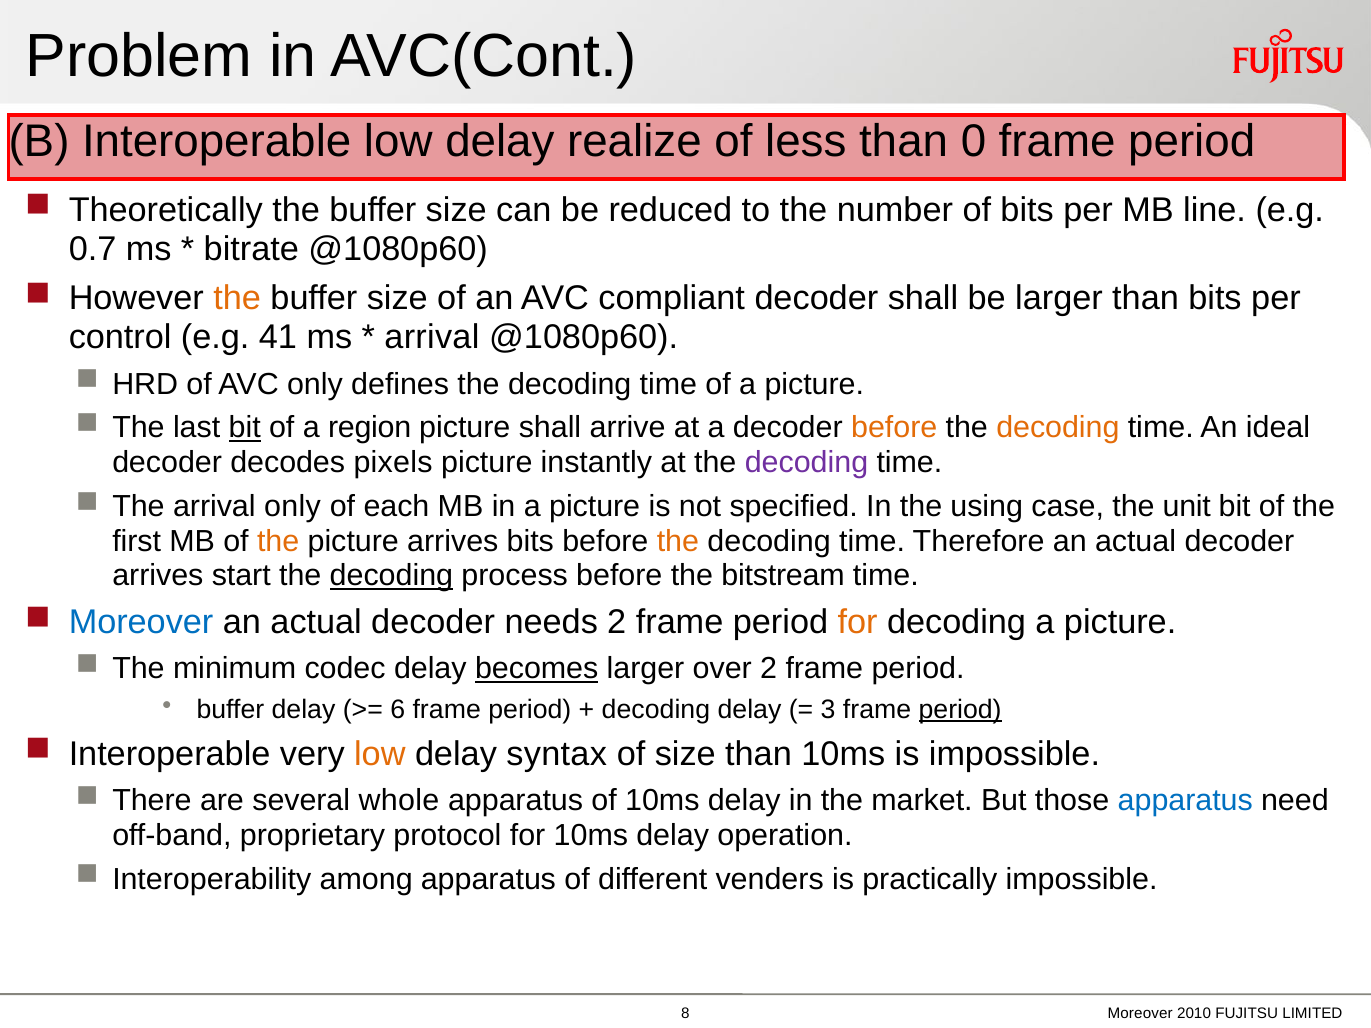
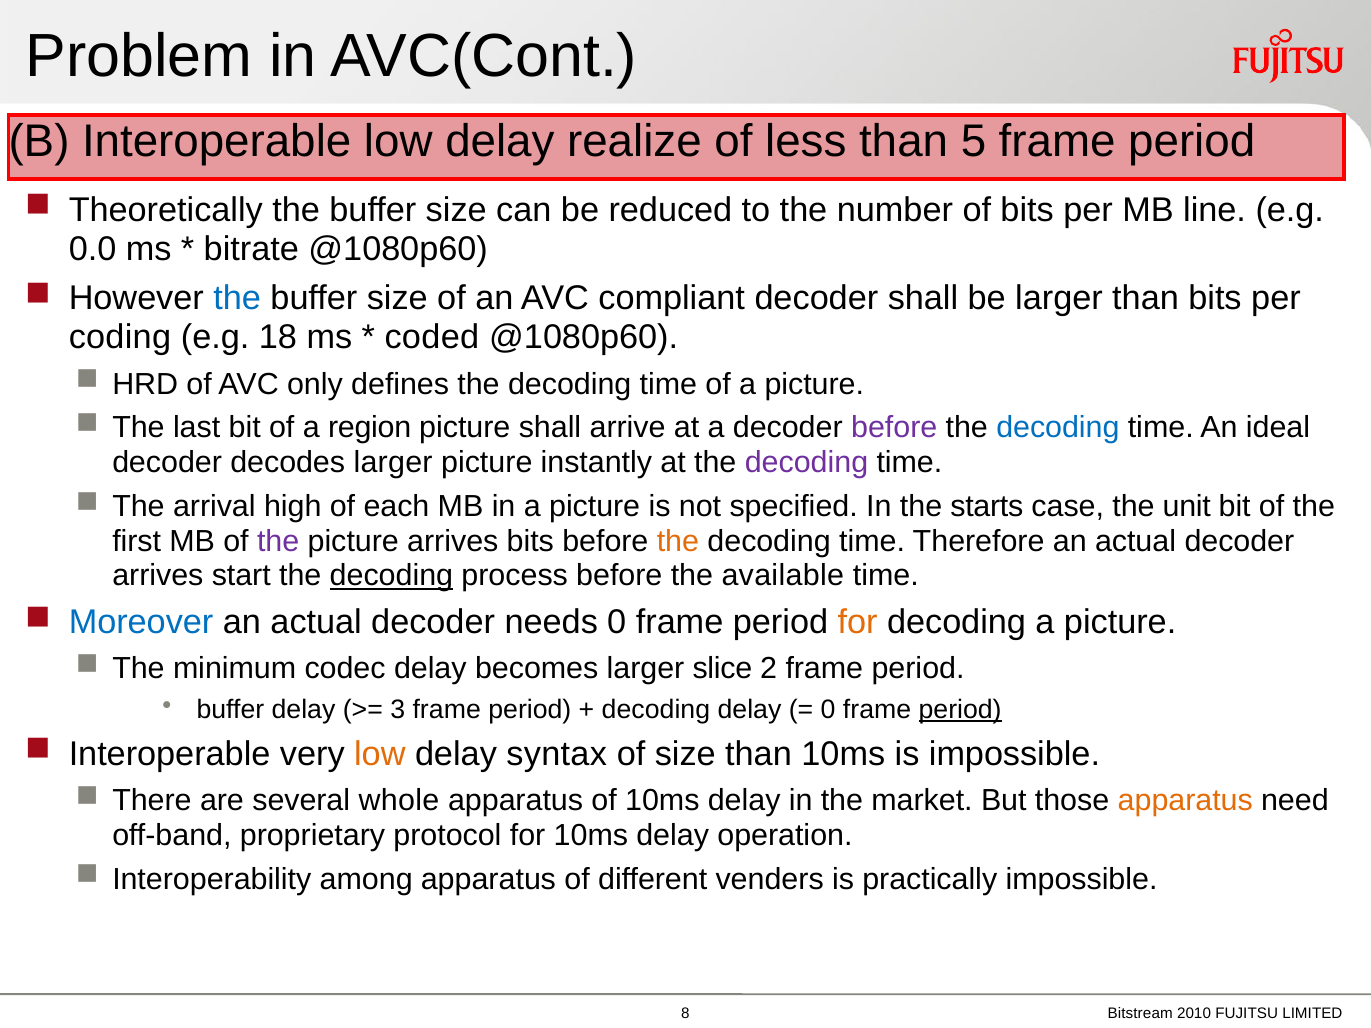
0: 0 -> 5 (973, 141)
0.7: 0.7 -> 0.0 (93, 249)
the colour: orange -> blue (237, 299)
control: control -> coding (120, 338)
41: 41 -> 18 (278, 338)
arrival: arrival -> coded (432, 338)
bit underline: present -> none (245, 428)
before colour: orange -> purple (894, 428)
decoding colour: orange -> blue (1058, 428)
decodes pixels: pixels -> larger (393, 463)
arrival only: only -> high (293, 506)
using: using -> starts (987, 506)
the colour: orange -> purple (278, 541)
bitstream: bitstream -> available (783, 576)
needs 2: 2 -> 0 (617, 623)
becomes underline: present -> none (537, 669)
over: over -> slice (722, 669)
6: 6 -> 3 (398, 710)
3: 3 -> 0 (828, 710)
apparatus colour: blue -> orange (1185, 801)
Moreover: Moreover -> Bitstream (1140, 1014)
